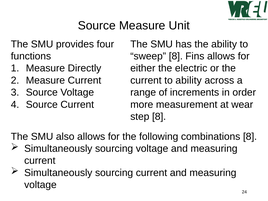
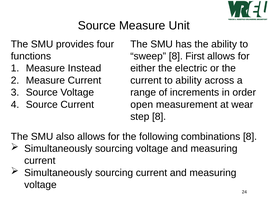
Fins: Fins -> First (195, 56)
Directly: Directly -> Instead (84, 68)
more: more -> open (142, 104)
